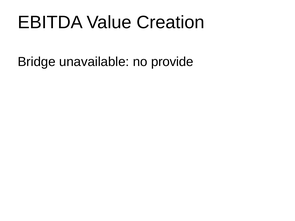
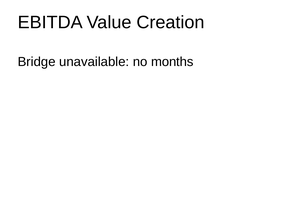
provide: provide -> months (172, 62)
